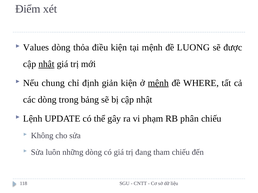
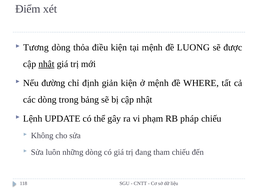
Values: Values -> Tương (36, 48)
chung: chung -> đường (53, 83)
mệnh underline: present -> none (158, 83)
phân: phân -> pháp (190, 119)
